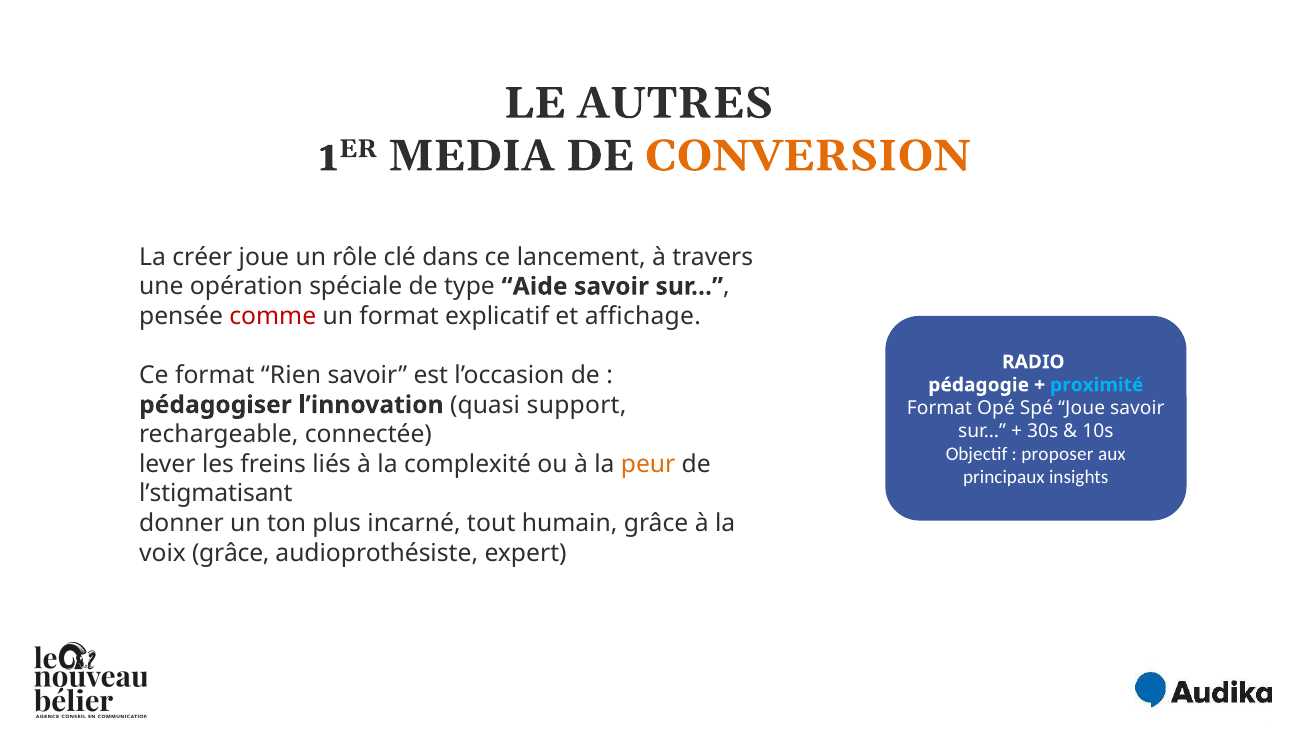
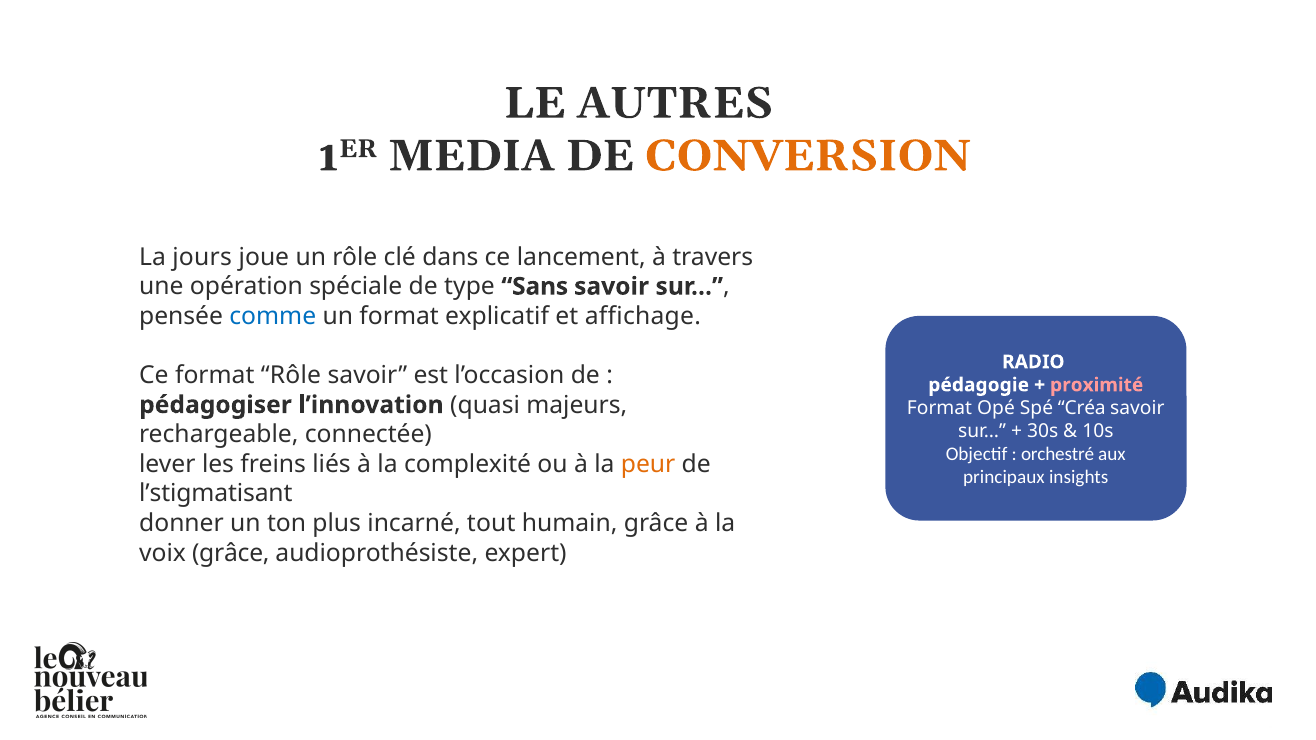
créer: créer -> jours (202, 257)
Aide: Aide -> Sans (535, 287)
comme colour: red -> blue (273, 316)
format Rien: Rien -> Rôle (291, 375)
proximité colour: light blue -> pink (1097, 385)
support: support -> majeurs (577, 405)
Spé Joue: Joue -> Créa (1082, 408)
proposer: proposer -> orchestré (1058, 454)
